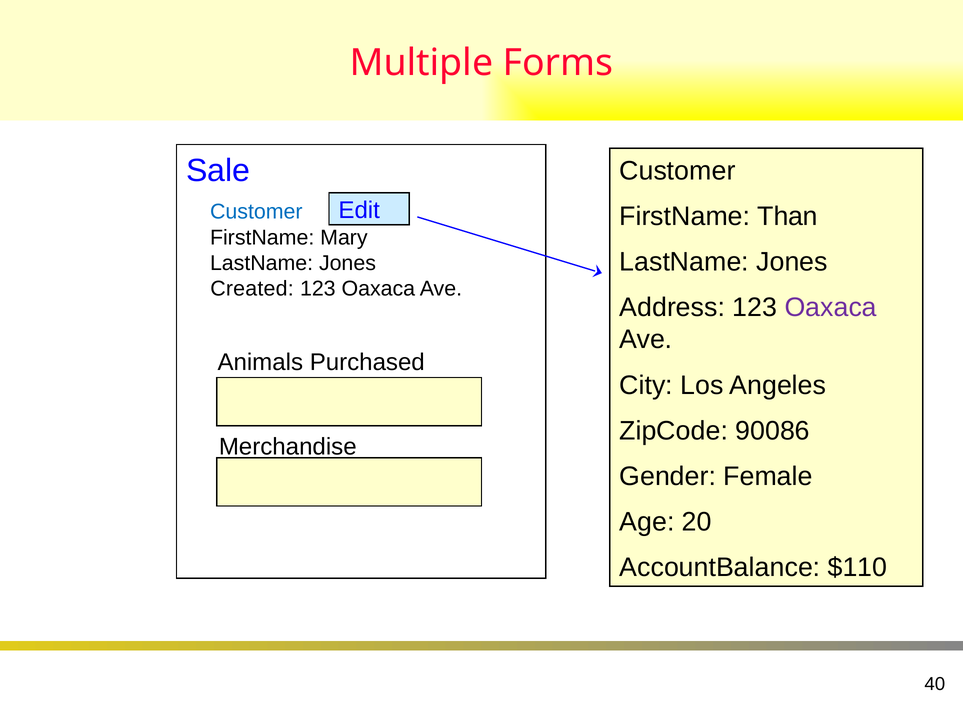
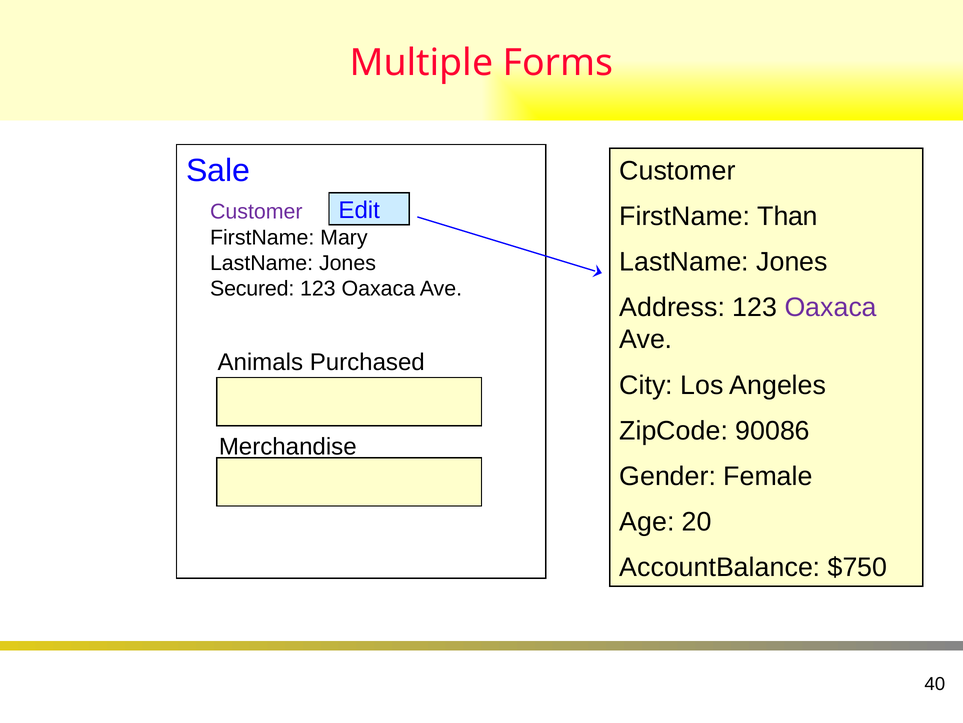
Customer colour: blue -> purple (256, 212)
Created: Created -> Secured (252, 289)
$110: $110 -> $750 (857, 567)
